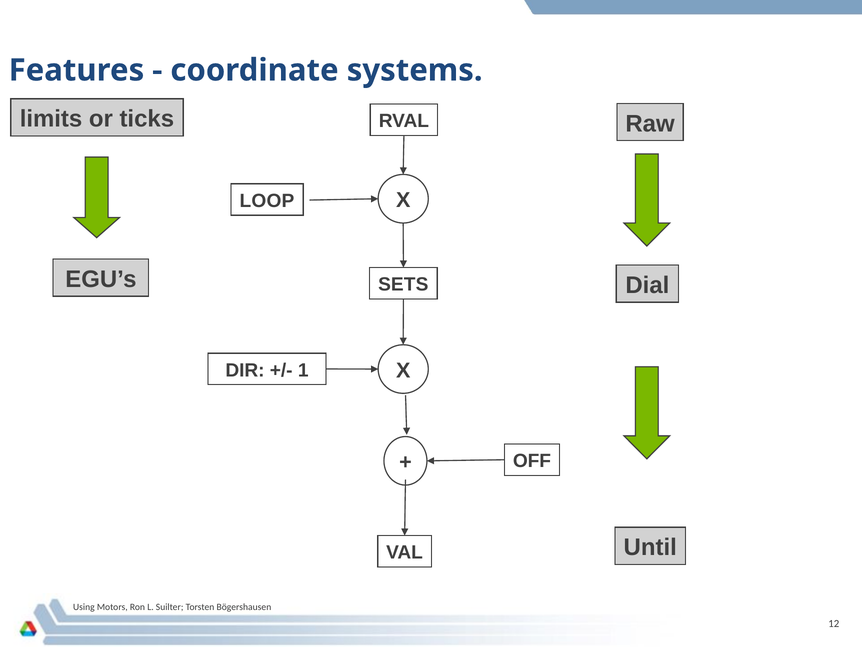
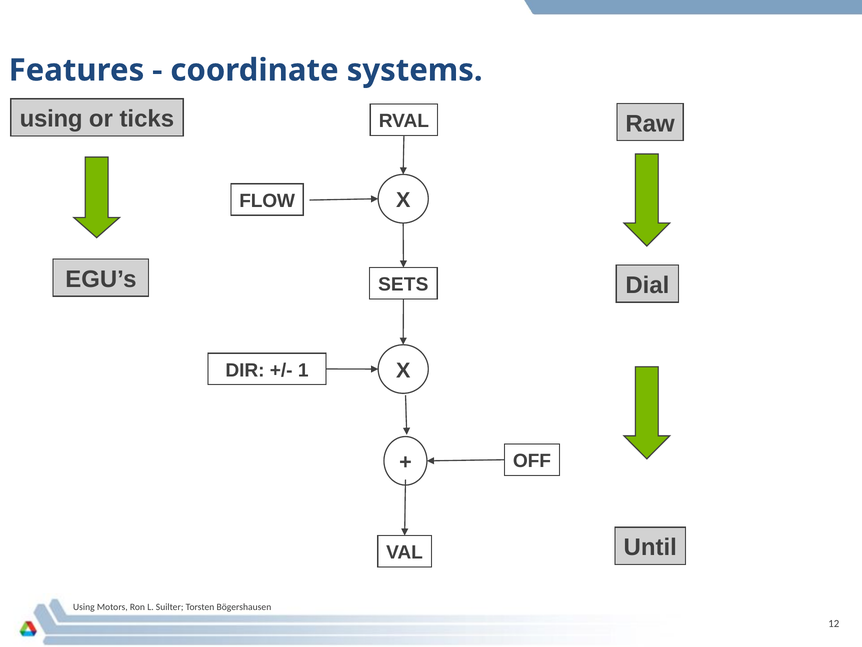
limits: limits -> using (51, 119)
LOOP: LOOP -> FLOW (267, 201)
